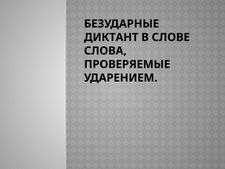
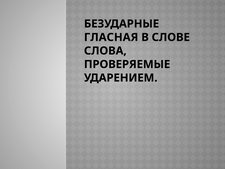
ДИКТАНТ: ДИКТАНТ -> ГЛАСНАЯ (111, 37)
